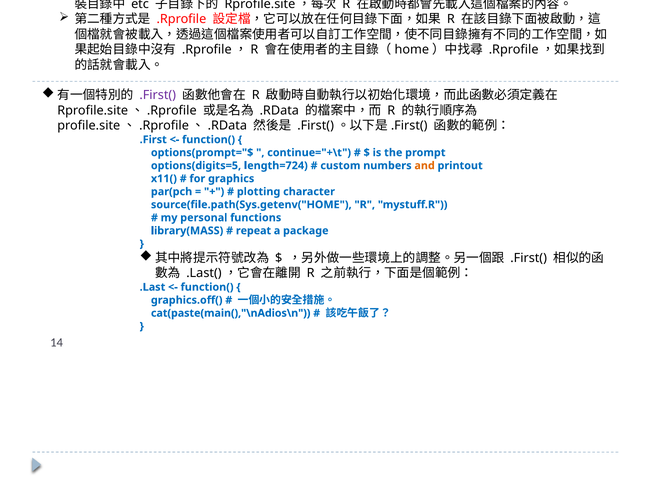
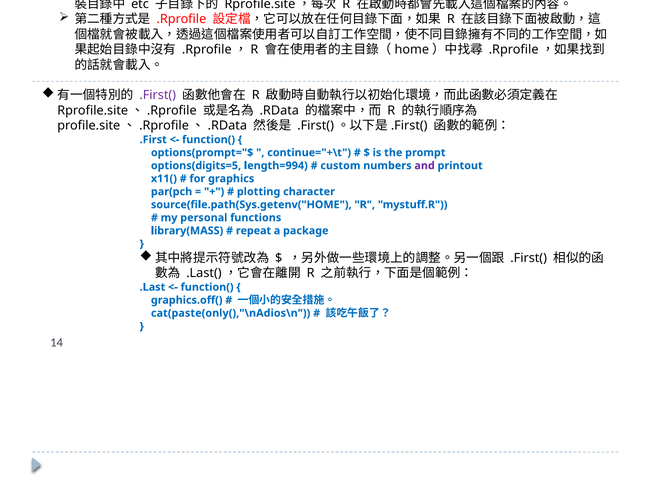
length=724: length=724 -> length=994 (276, 166)
and colour: orange -> purple (425, 166)
cat(paste(main(),"\nAdios\n: cat(paste(main(),"\nAdios\n -> cat(paste(only(),"\nAdios\n (231, 313)
